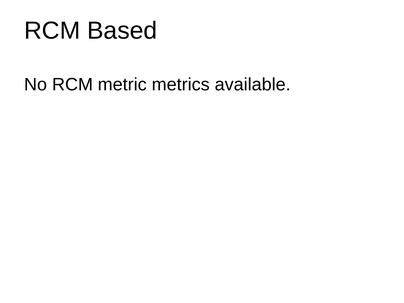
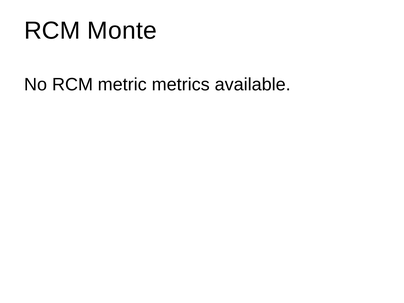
Based: Based -> Monte (122, 31)
